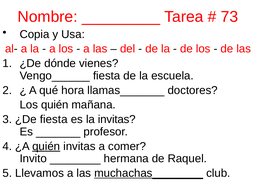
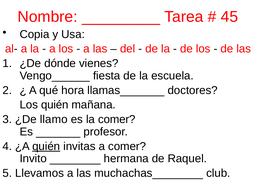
73: 73 -> 45 (229, 17)
¿De fiesta: fiesta -> llamo (54, 119)
la invitas: invitas -> comer (117, 119)
muchachas________ underline: present -> none (149, 173)
